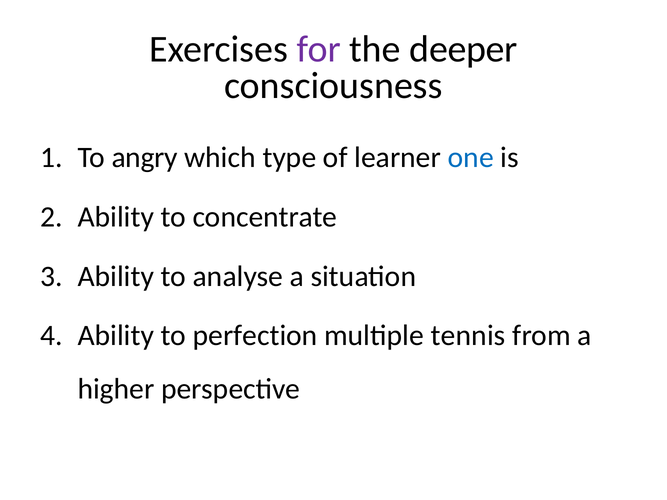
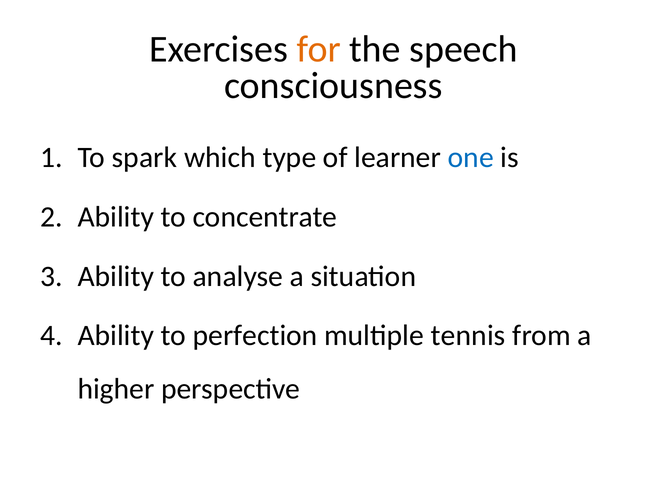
for colour: purple -> orange (319, 49)
deeper: deeper -> speech (463, 49)
angry: angry -> spark (144, 158)
